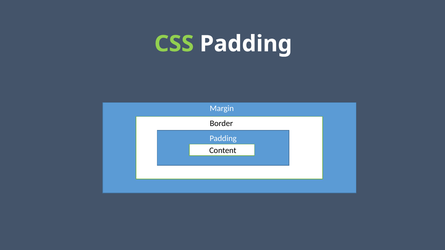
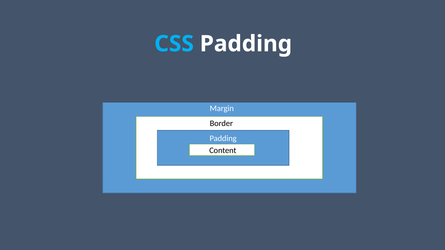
CSS colour: light green -> light blue (174, 44)
